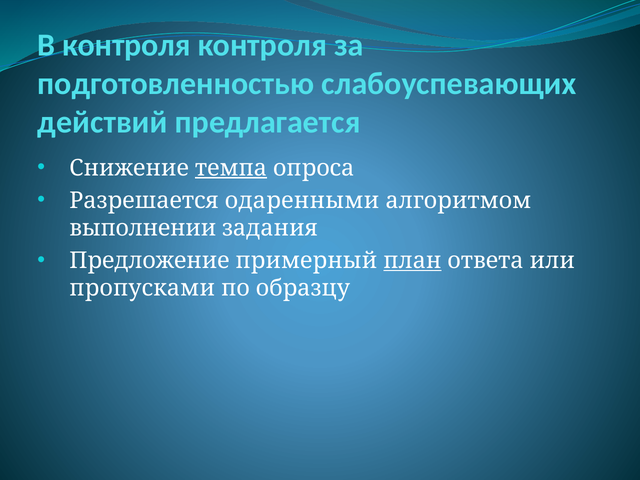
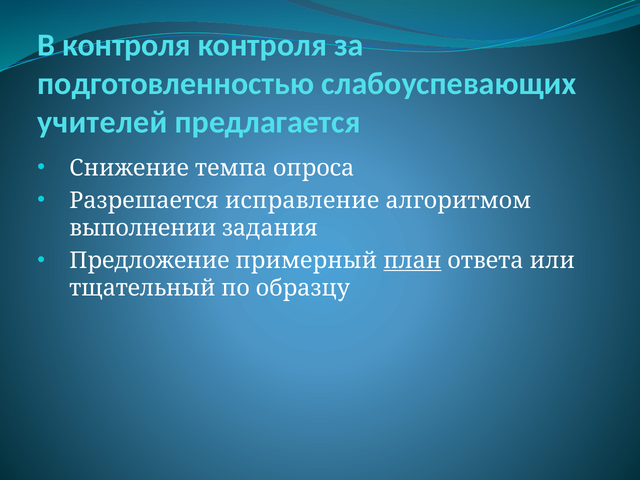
действий: действий -> учителей (102, 122)
темпа underline: present -> none (231, 168)
одаренными: одаренными -> исправление (302, 200)
пропусками: пропусками -> тщательный (142, 288)
